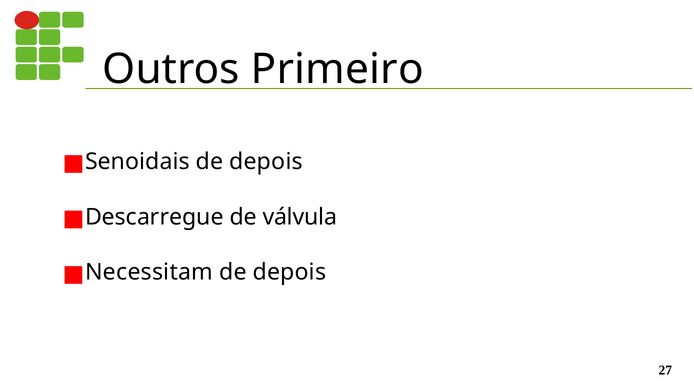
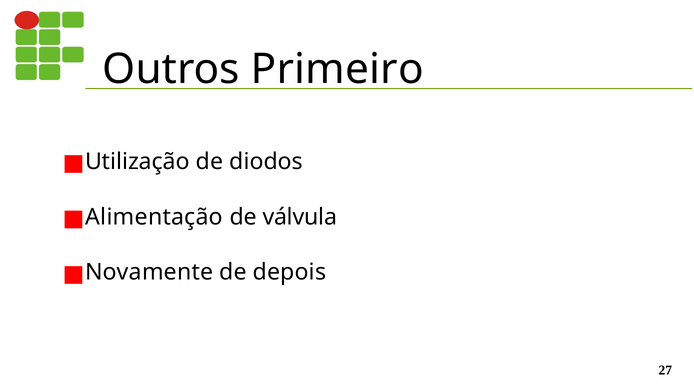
Senoidais: Senoidais -> Utilização (137, 162)
depois: depois -> diodos (266, 162)
Descarregue: Descarregue -> Alimentação (154, 217)
Necessitam: Necessitam -> Novamente (149, 273)
